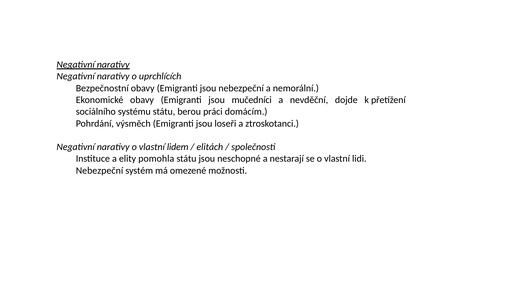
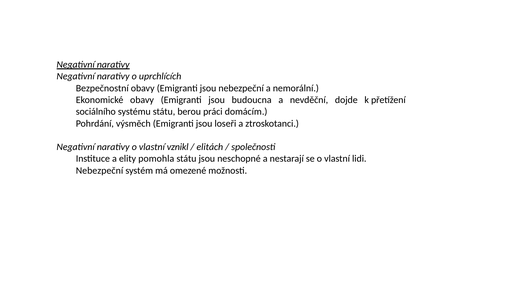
mučedníci: mučedníci -> budoucna (252, 100)
lidem: lidem -> vznikl (178, 147)
